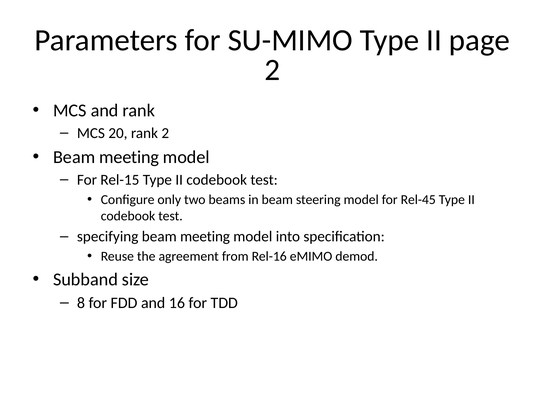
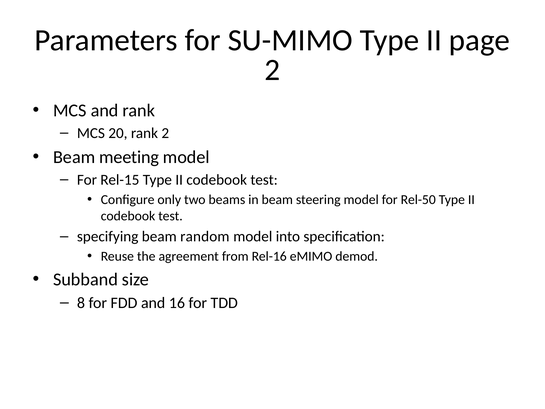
Rel-45: Rel-45 -> Rel-50 (418, 200)
specifying beam meeting: meeting -> random (205, 236)
